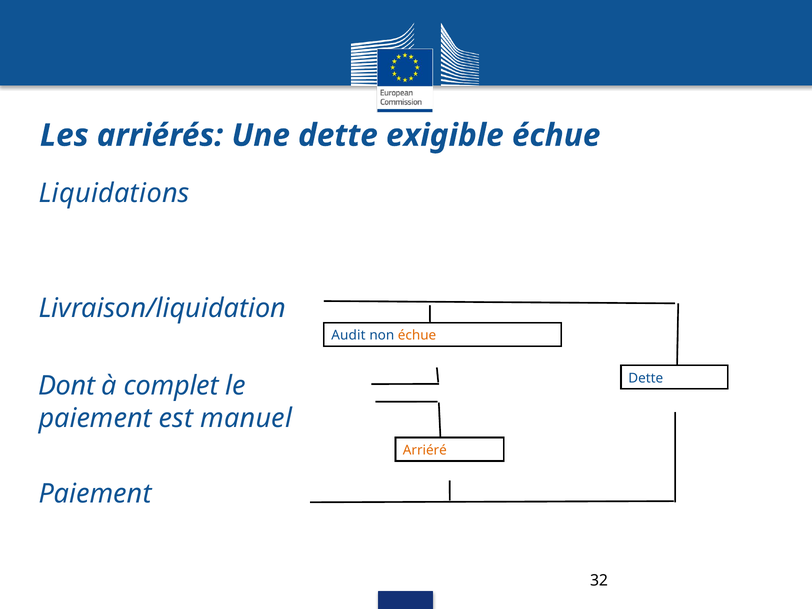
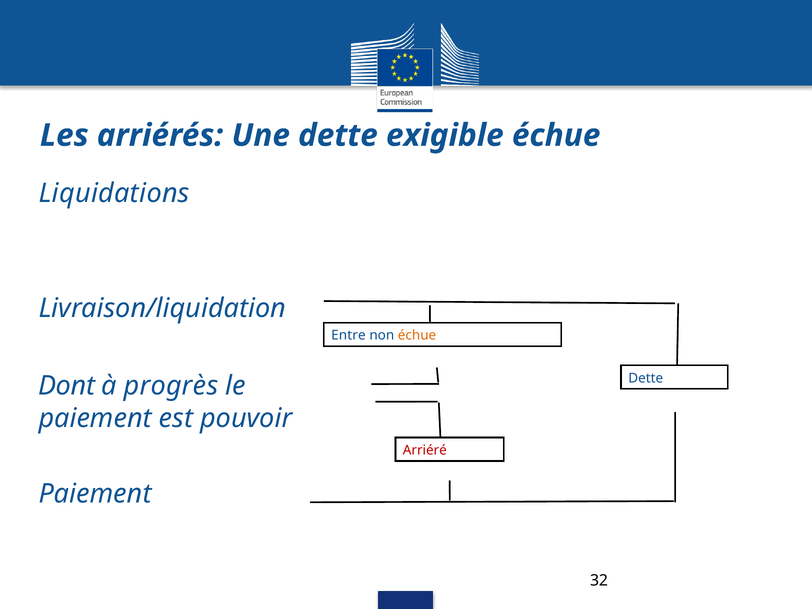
Audit: Audit -> Entre (348, 335)
complet: complet -> progrès (171, 386)
manuel: manuel -> pouvoir (246, 418)
Arriéré colour: orange -> red (425, 450)
